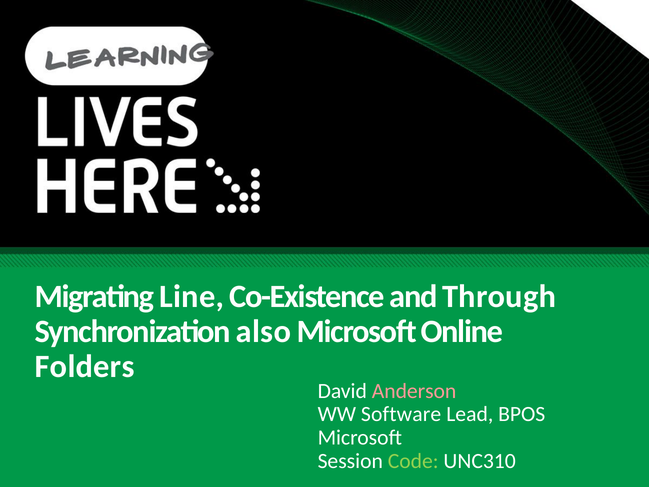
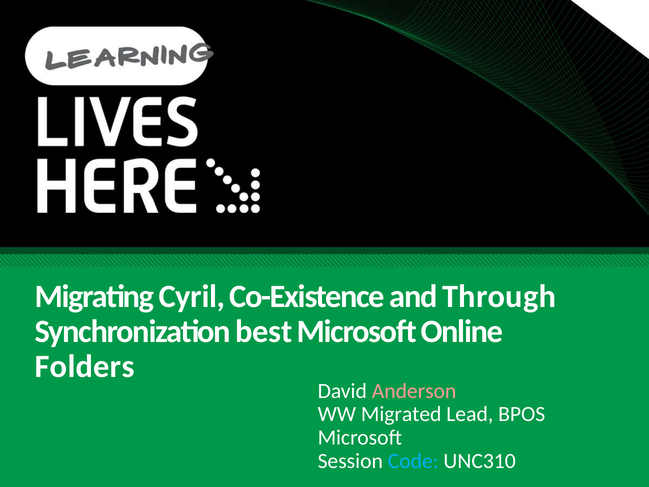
Line: Line -> Cyril (192, 296)
also: also -> best (264, 331)
Software: Software -> Migrated (401, 414)
Code colour: light green -> light blue (413, 461)
